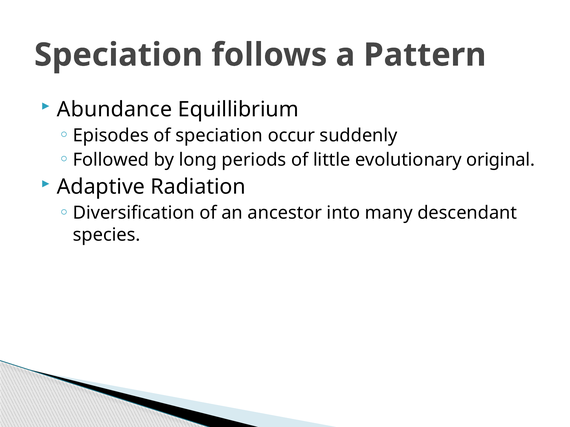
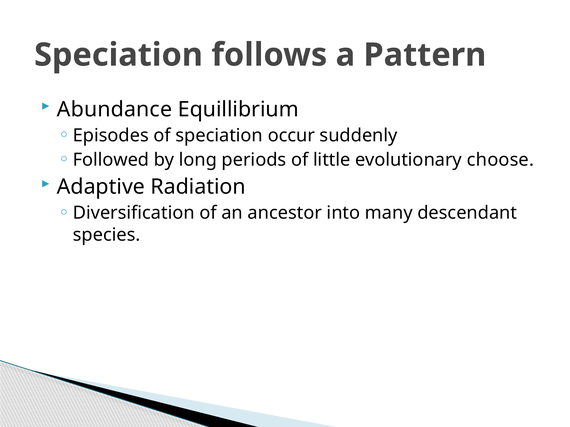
original: original -> choose (500, 160)
